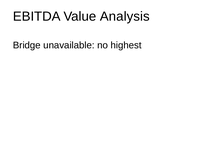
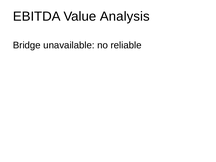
highest: highest -> reliable (126, 45)
